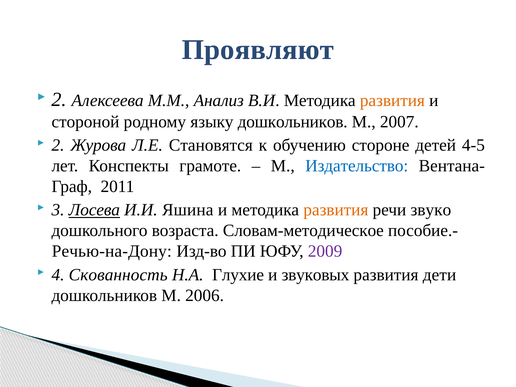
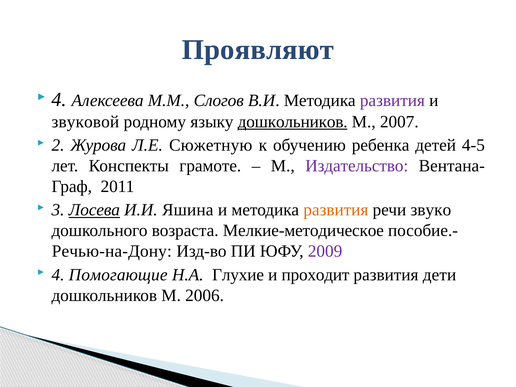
2: 2 -> 4 (59, 100)
Анализ: Анализ -> Слогов (219, 100)
развития colour: orange -> purple (392, 100)
стороной: стороной -> звуковой (85, 122)
дошкольников underline: none -> present (293, 122)
Становятся: Становятся -> Сюжетную (211, 145)
стороне: стороне -> ребенка (381, 145)
Издательство colour: blue -> purple (357, 166)
Словам-методическое: Словам-методическое -> Мелкие-методическое (303, 231)
Скованность: Скованность -> Помогающие (118, 275)
звуковых: звуковых -> проходит (315, 275)
